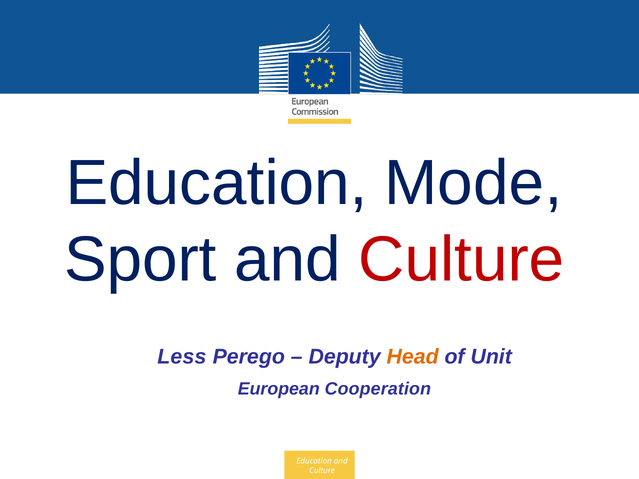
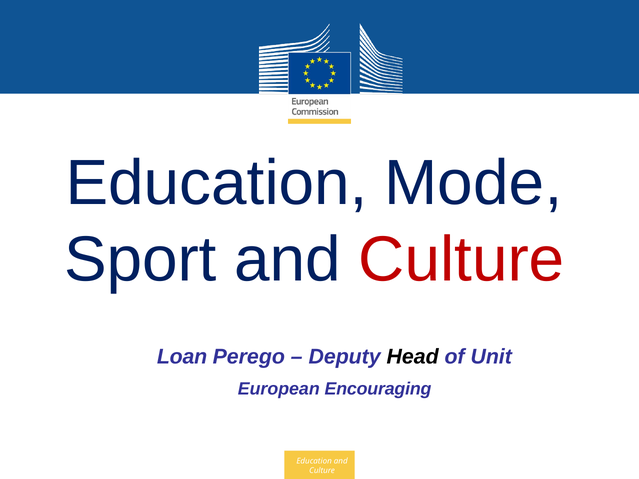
Less: Less -> Loan (182, 357)
Head colour: orange -> black (413, 357)
Cooperation: Cooperation -> Encouraging (378, 389)
